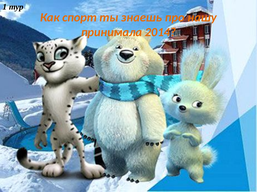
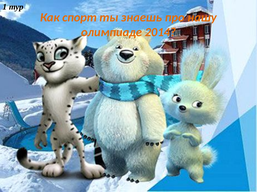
принимала: принимала -> олимпиаде (112, 32)
